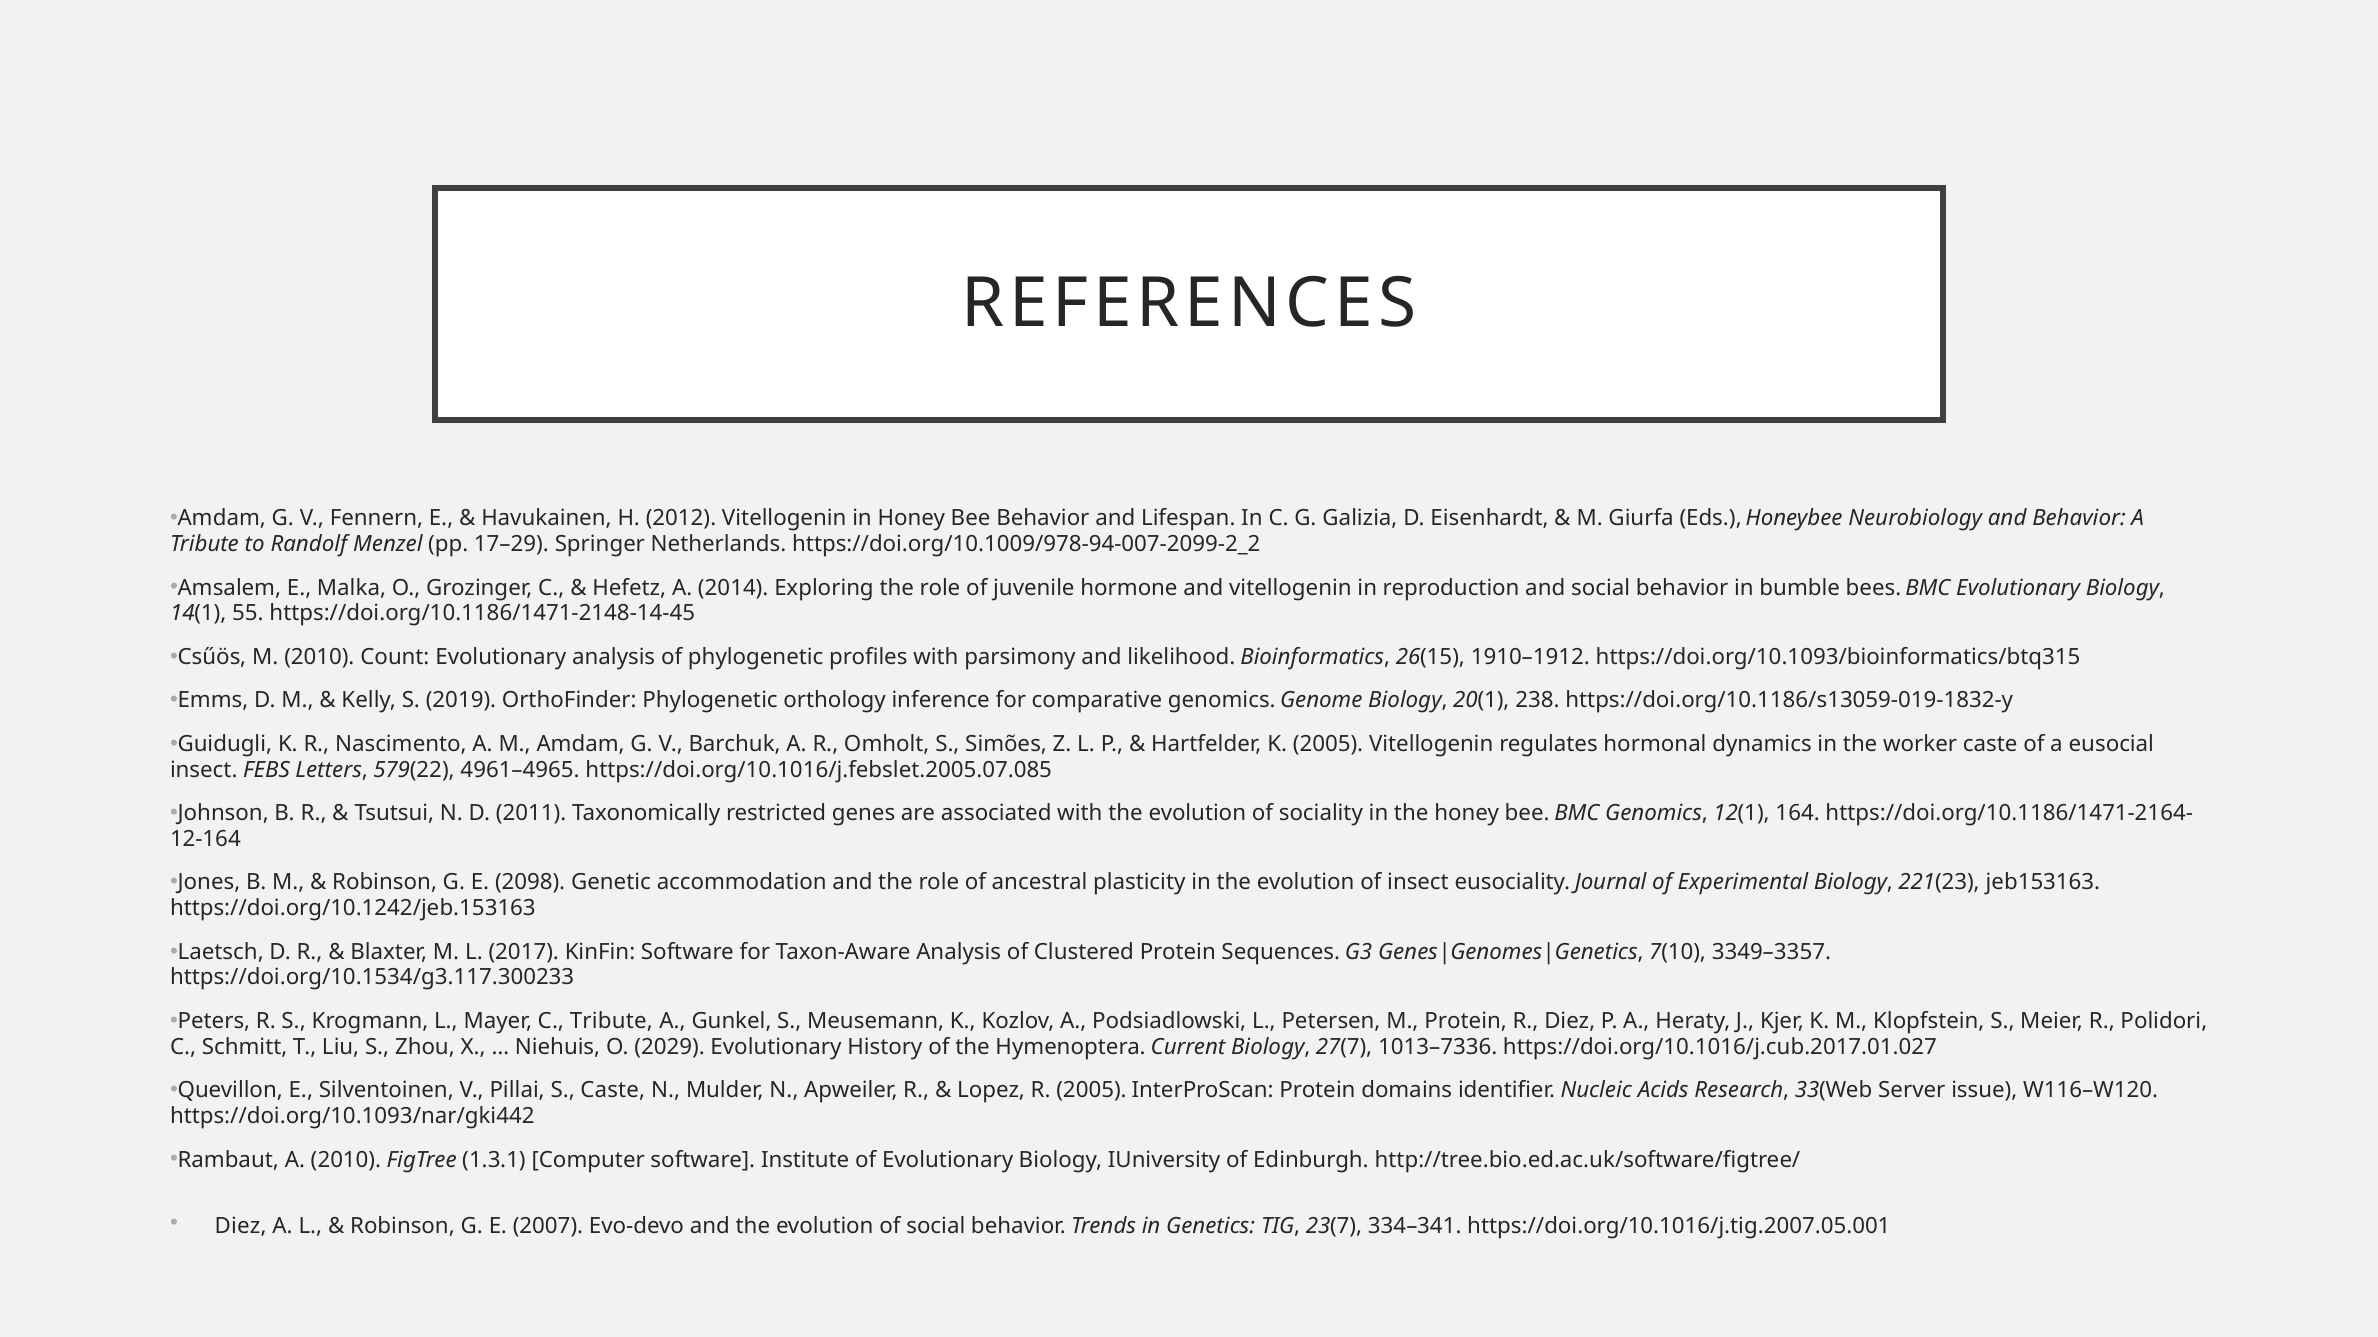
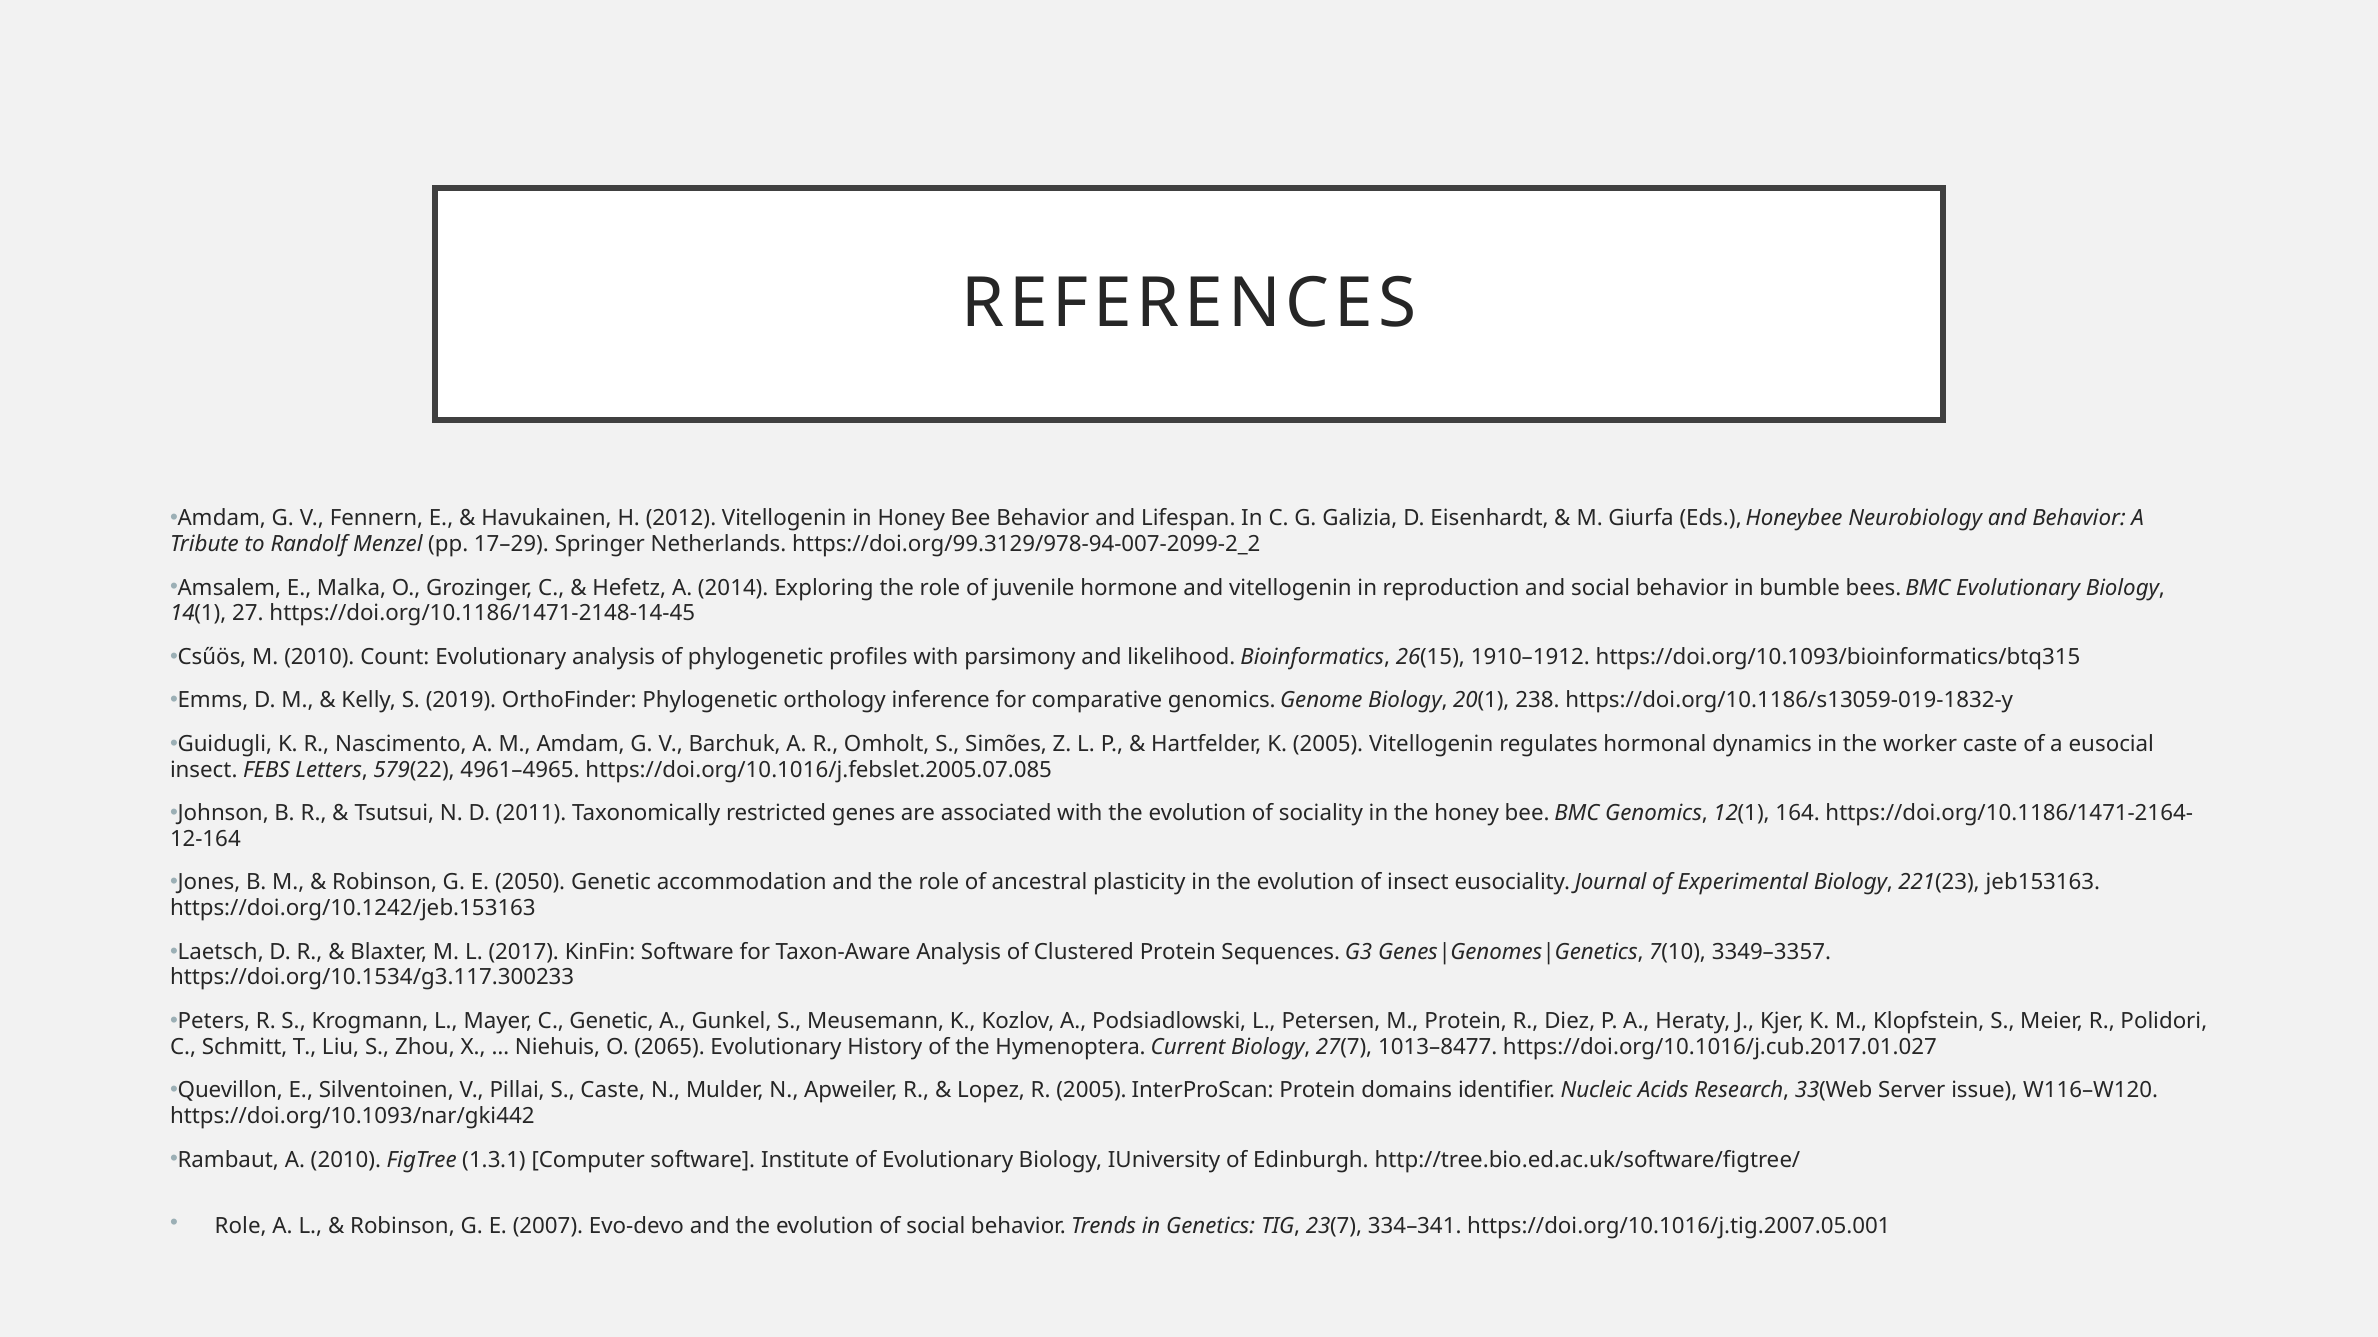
https://doi.org/10.1009/978-94-007-2099-2_2: https://doi.org/10.1009/978-94-007-2099-2_2 -> https://doi.org/99.3129/978-94-007-2099-2_2 (1026, 544)
55: 55 -> 27 (248, 614)
2098: 2098 -> 2050 (530, 883)
C Tribute: Tribute -> Genetic (612, 1022)
2029: 2029 -> 2065 (670, 1047)
1013–7336: 1013–7336 -> 1013–8477 (1438, 1047)
Diez: Diez -> Role (241, 1227)
